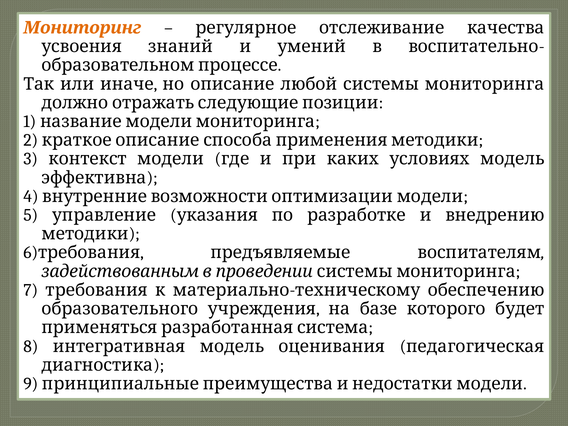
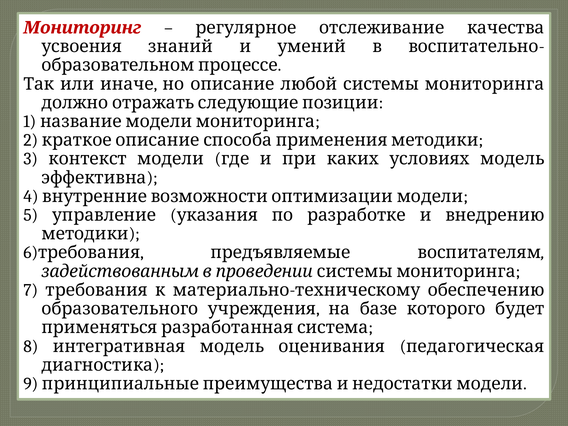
Мониторинг colour: orange -> red (82, 28)
